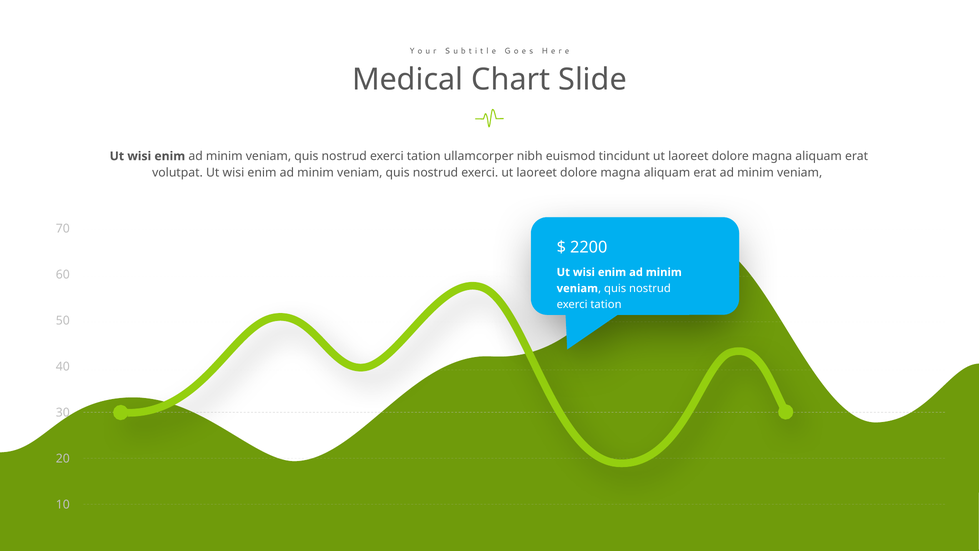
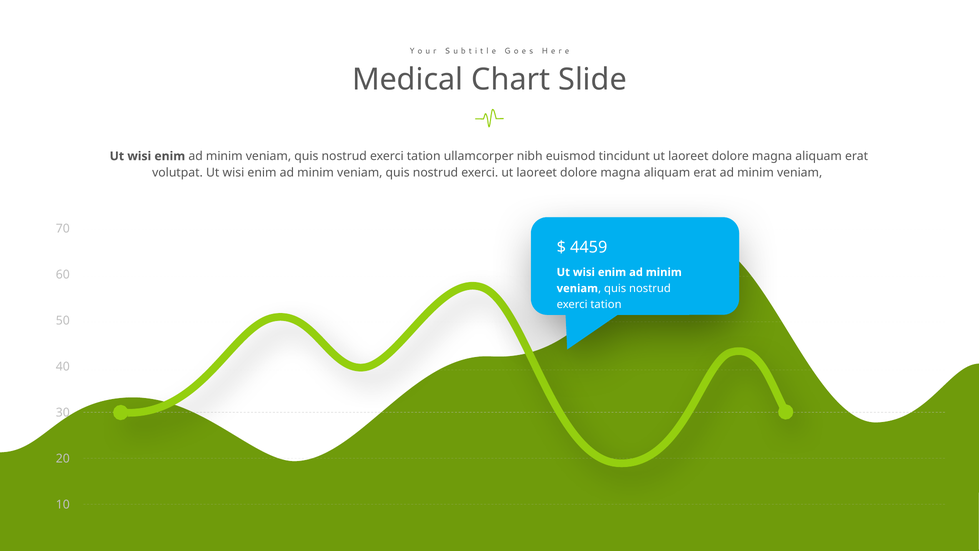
2200: 2200 -> 4459 (589, 247)
